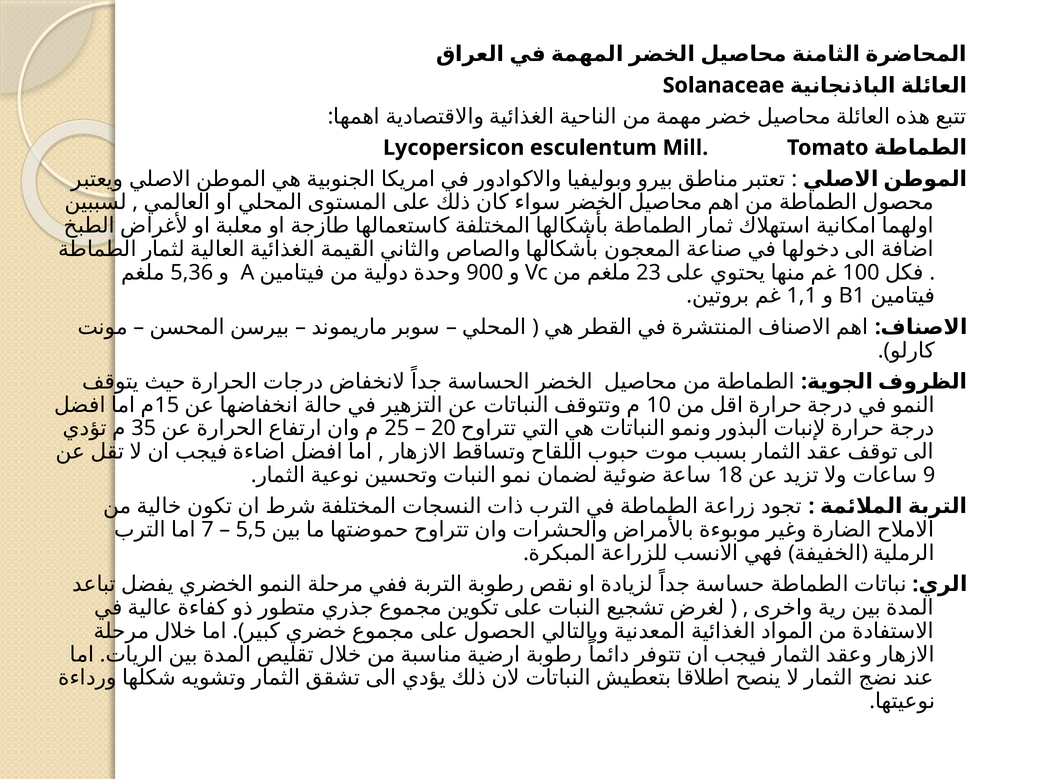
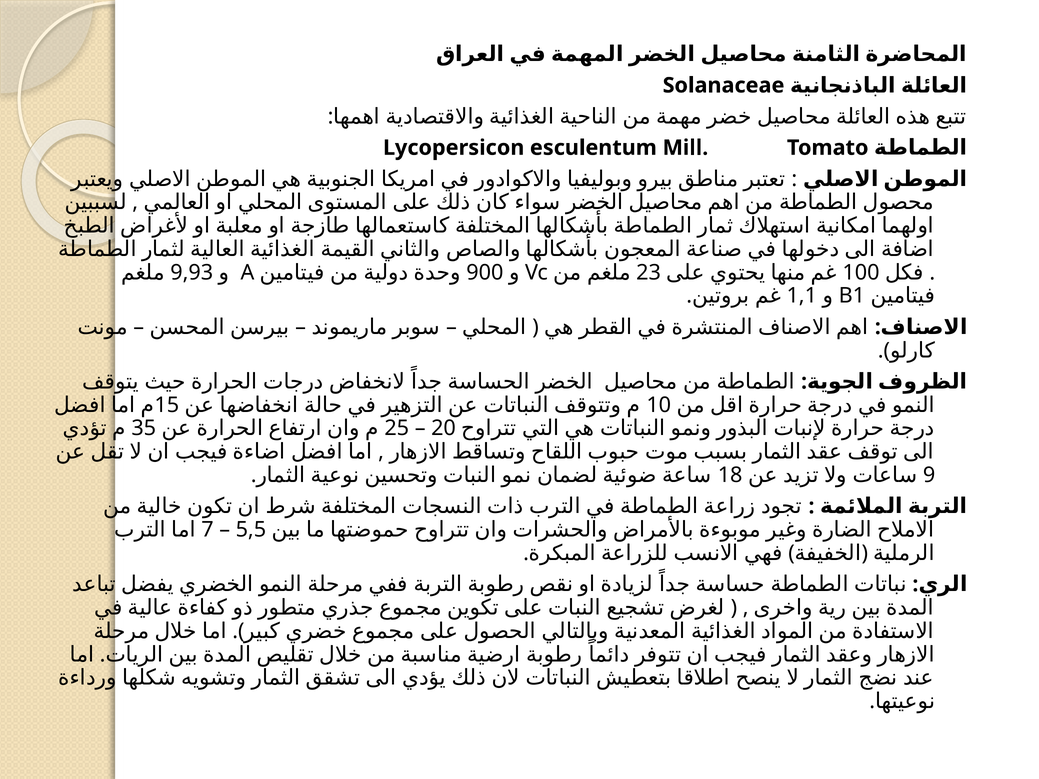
5,36: 5,36 -> 9,93 (192, 273)
